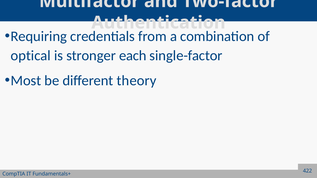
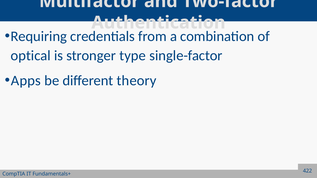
each: each -> type (133, 56)
Most: Most -> Apps (26, 81)
